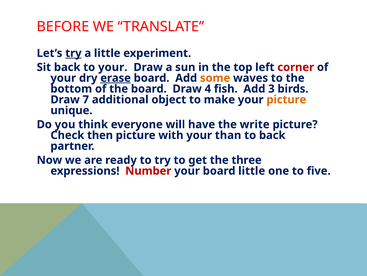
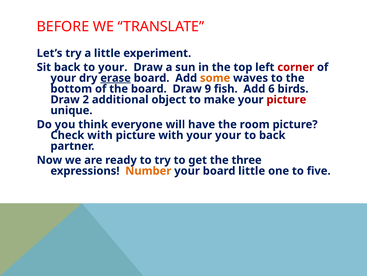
try underline: present -> none (73, 53)
4: 4 -> 9 (208, 89)
3: 3 -> 6 (271, 89)
7: 7 -> 2 (86, 99)
picture colour: orange -> red (286, 99)
write: write -> room (255, 124)
Check then: then -> with (100, 135)
your than: than -> your (228, 135)
Number colour: red -> orange (148, 170)
